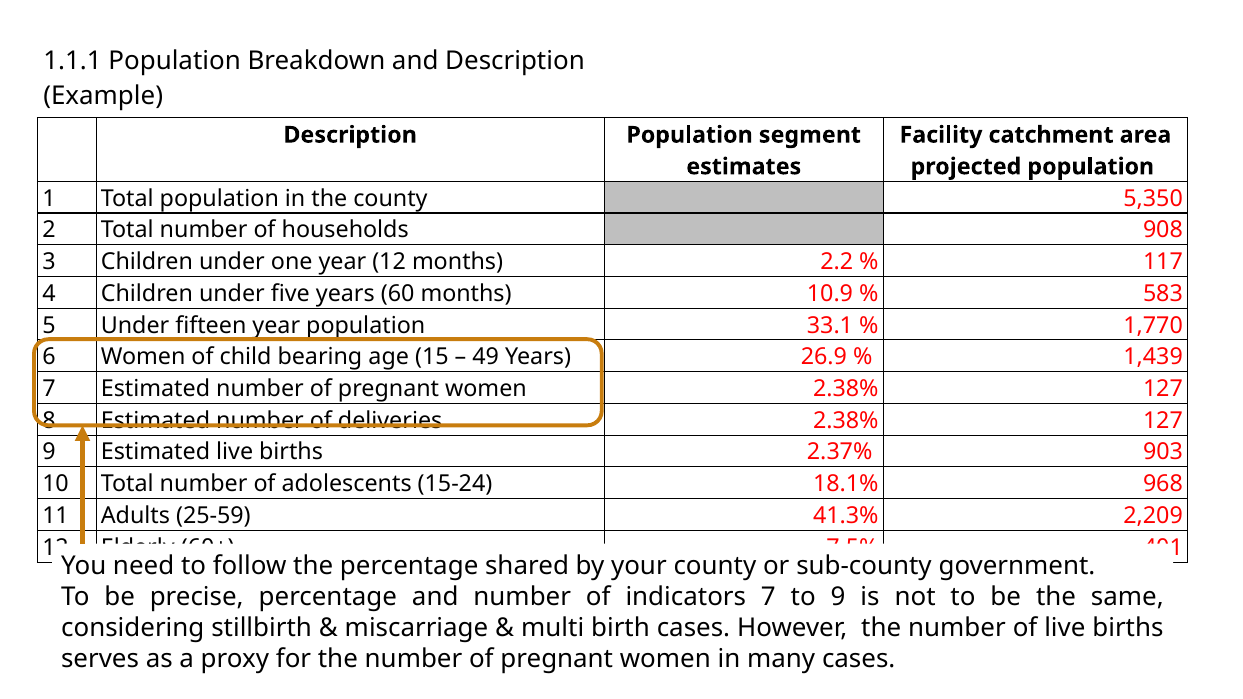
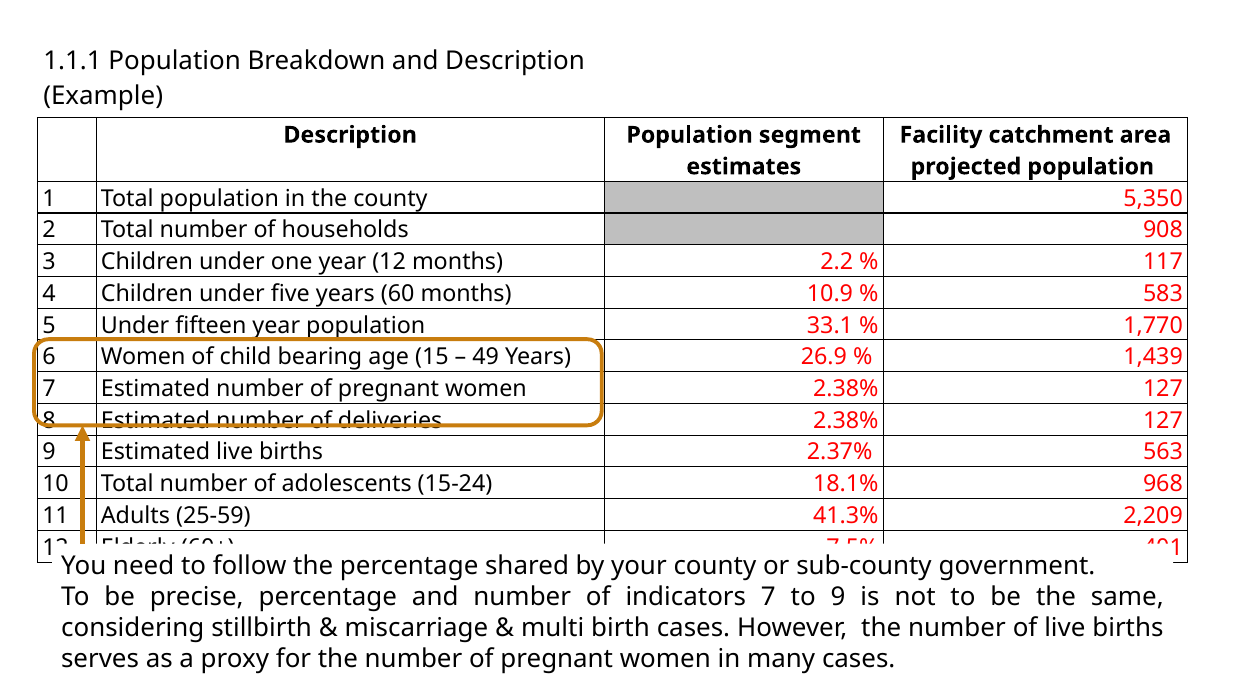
903: 903 -> 563 (1163, 452)
